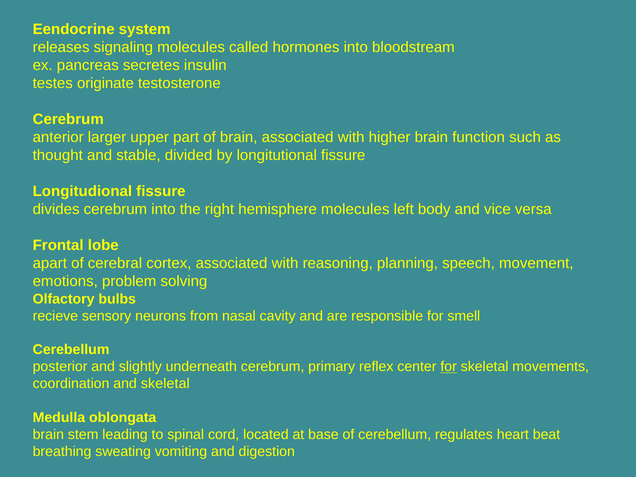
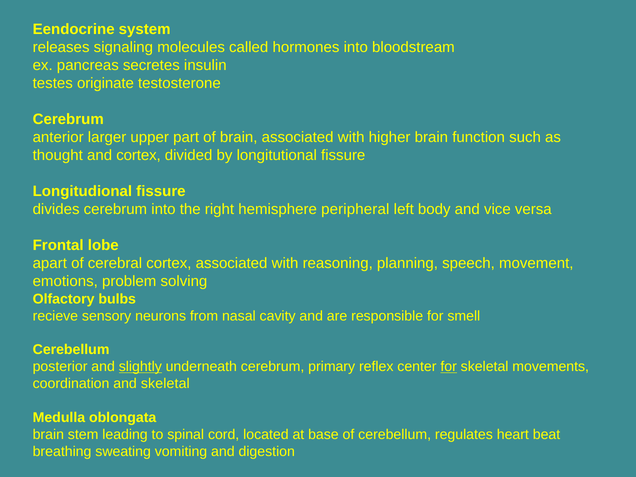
and stable: stable -> cortex (138, 155)
hemisphere molecules: molecules -> peripheral (355, 209)
slightly underline: none -> present (140, 367)
